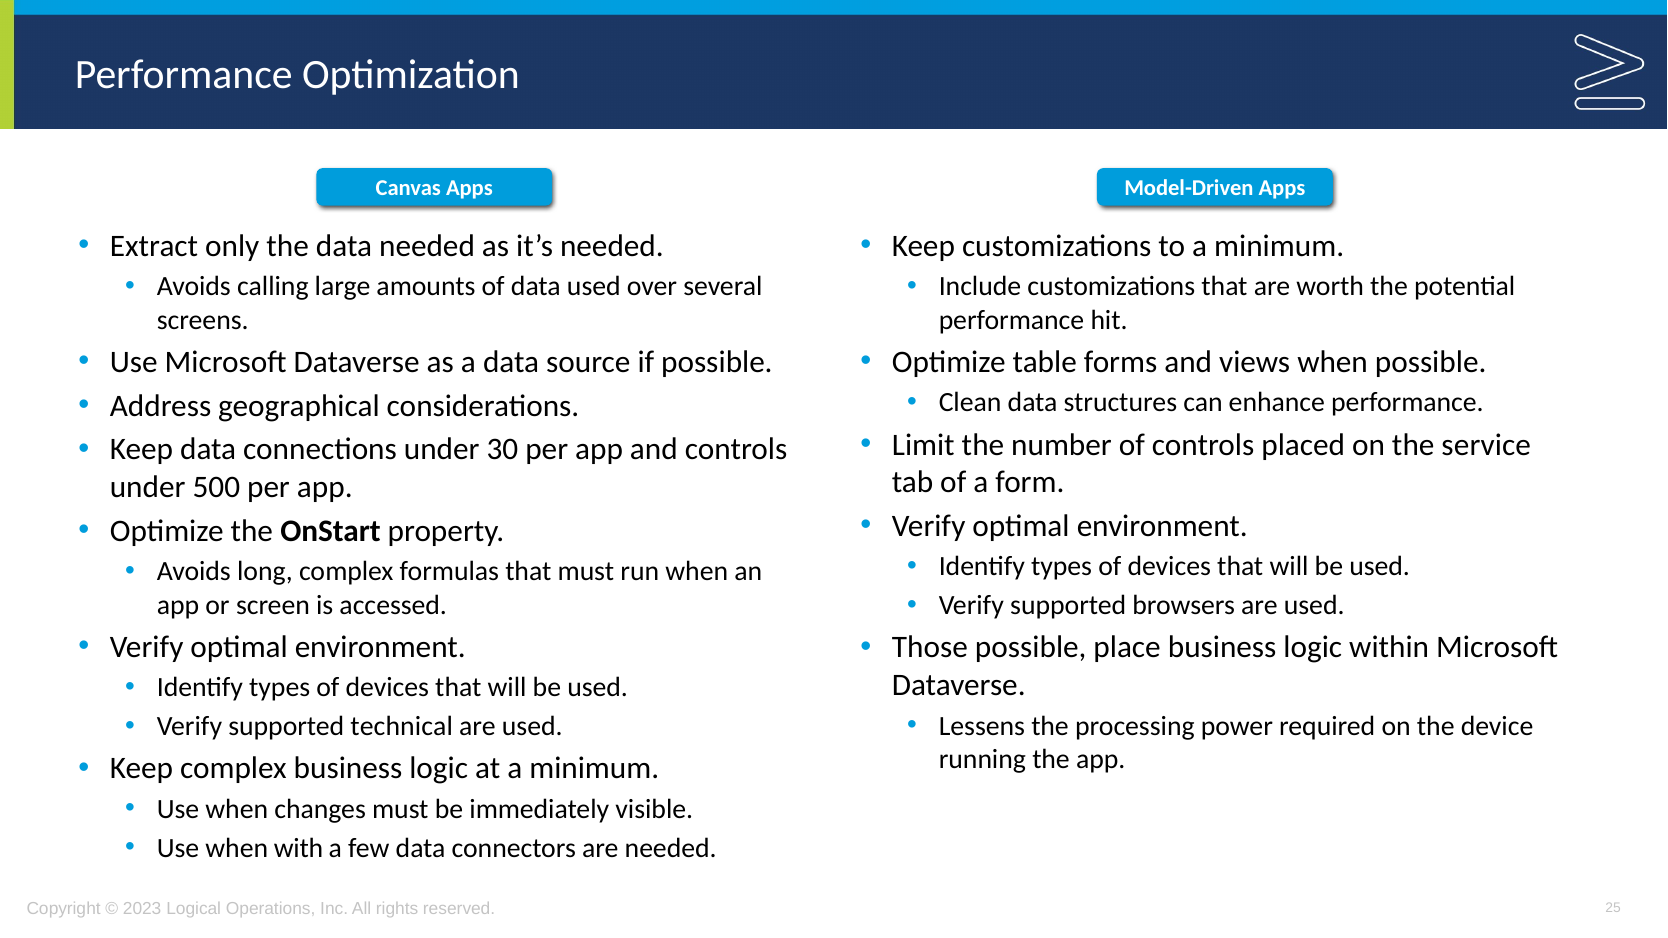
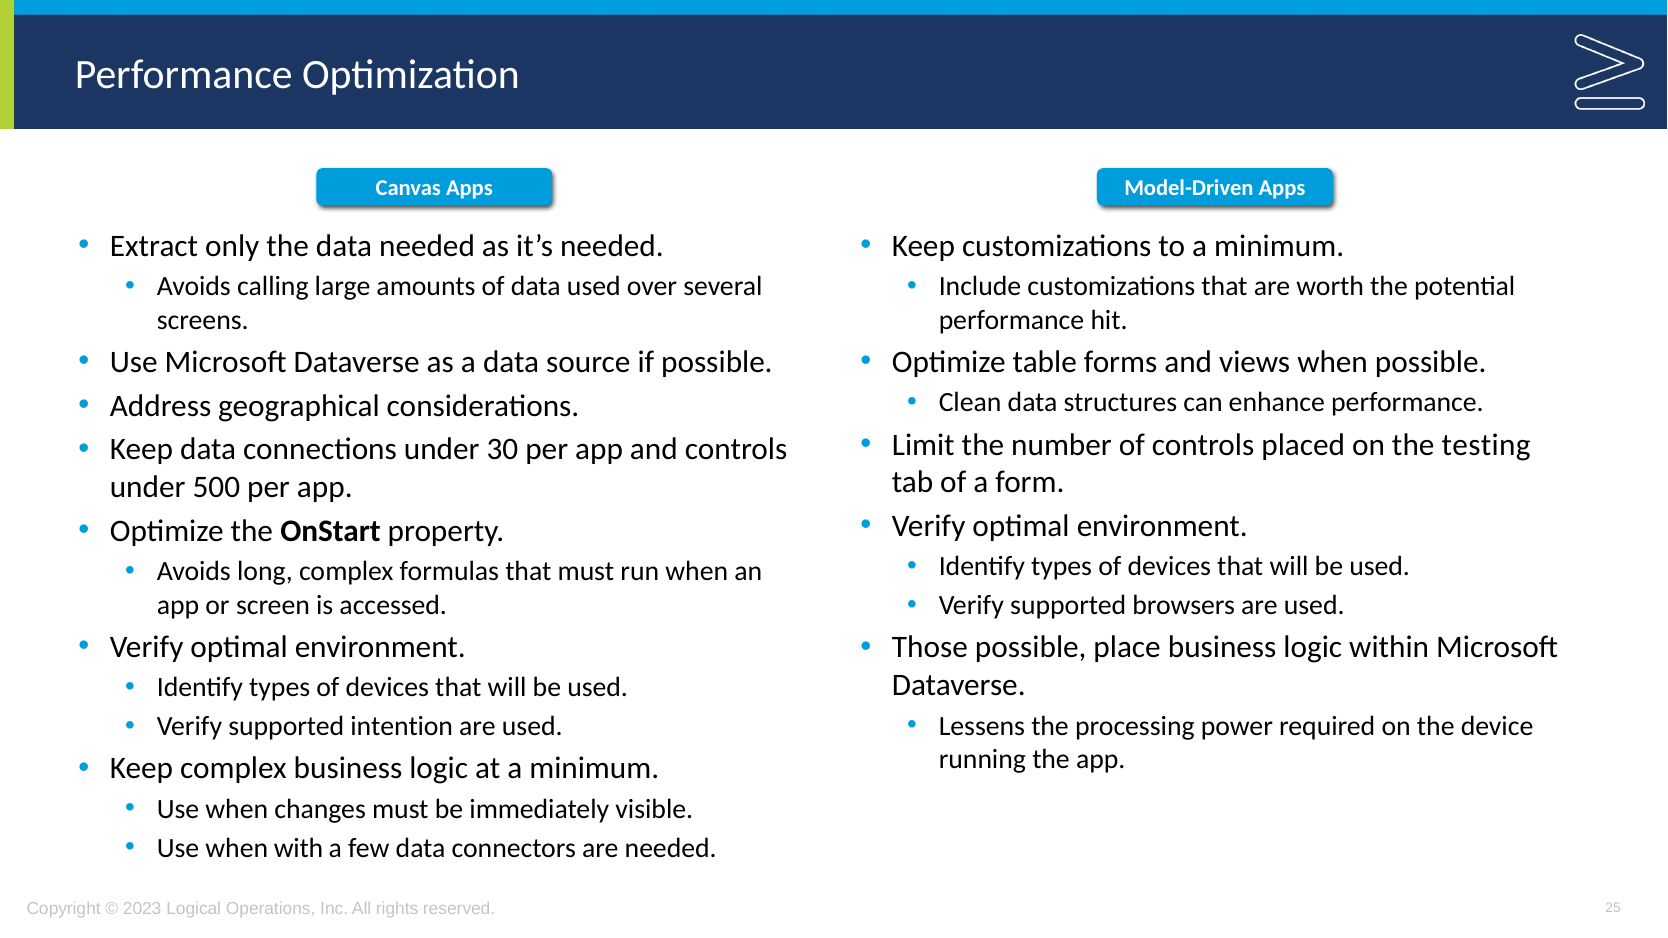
service: service -> testing (1486, 445)
technical: technical -> intention (402, 727)
